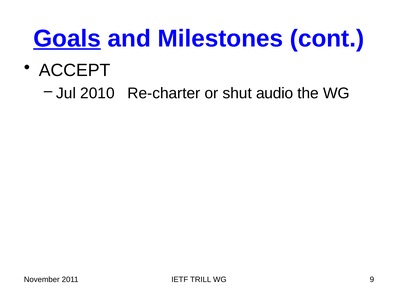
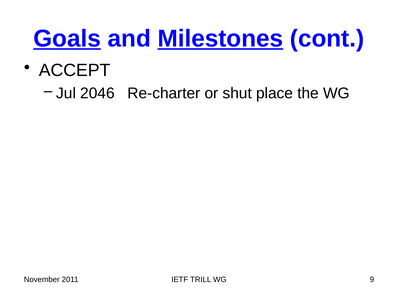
Milestones underline: none -> present (220, 39)
2010: 2010 -> 2046 (97, 93)
audio: audio -> place (275, 93)
